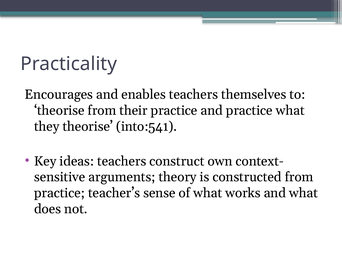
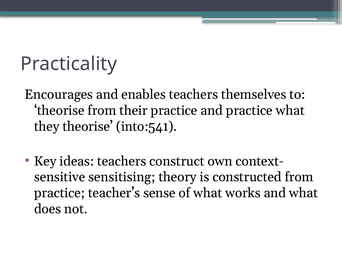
arguments: arguments -> sensitising (122, 177)
